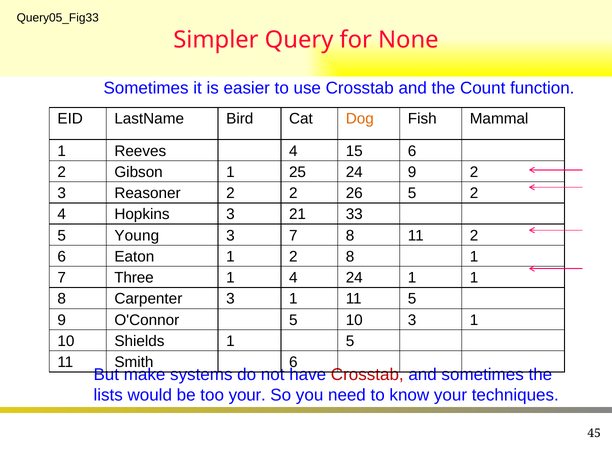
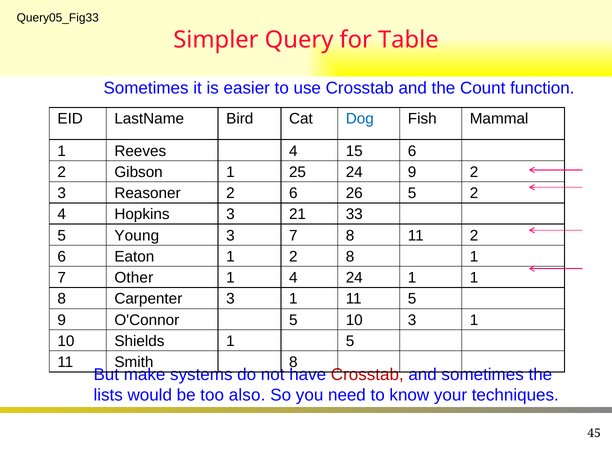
None: None -> Table (408, 40)
Dog colour: orange -> blue (360, 119)
Reasoner 2 2: 2 -> 6 (293, 193)
Three: Three -> Other (134, 278)
Smith 6: 6 -> 8 (293, 362)
too your: your -> also (247, 395)
